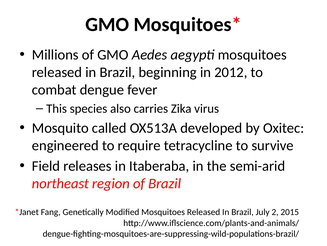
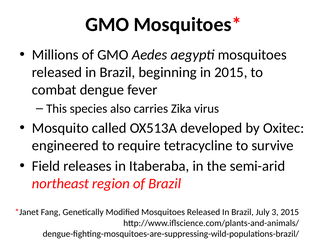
in 2012: 2012 -> 2015 (231, 72)
2: 2 -> 3 (275, 211)
